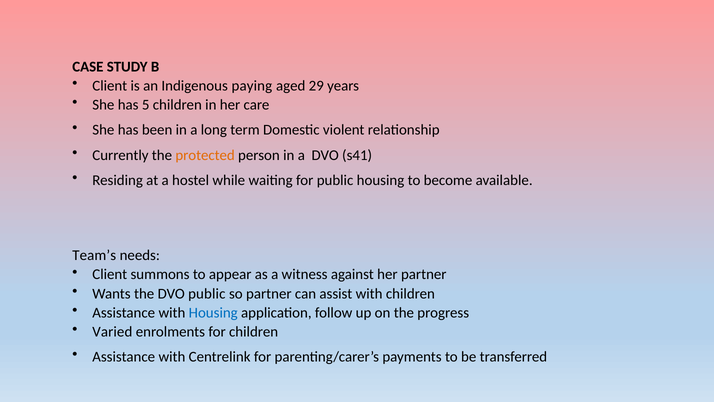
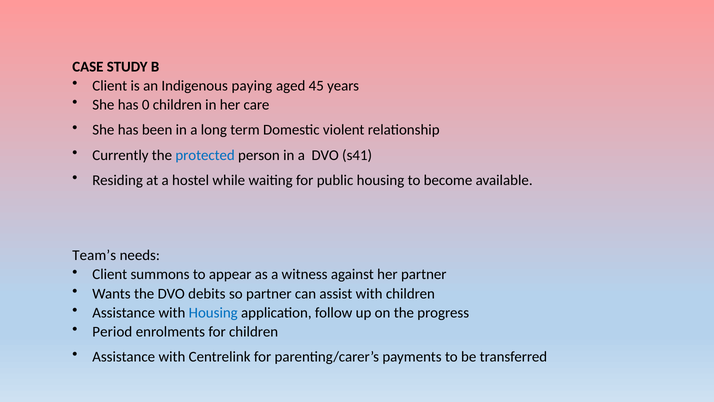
29: 29 -> 45 (316, 86)
5: 5 -> 0 (146, 105)
protected colour: orange -> blue (205, 155)
DVO public: public -> debits (207, 293)
Varied: Varied -> Period (112, 332)
